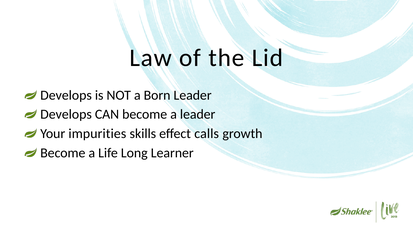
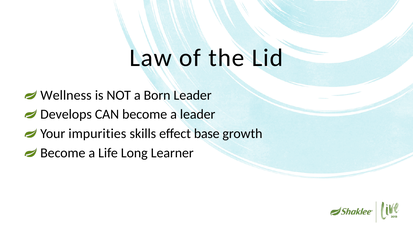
Develops: Develops -> Wellness (66, 95)
calls: calls -> base (207, 134)
